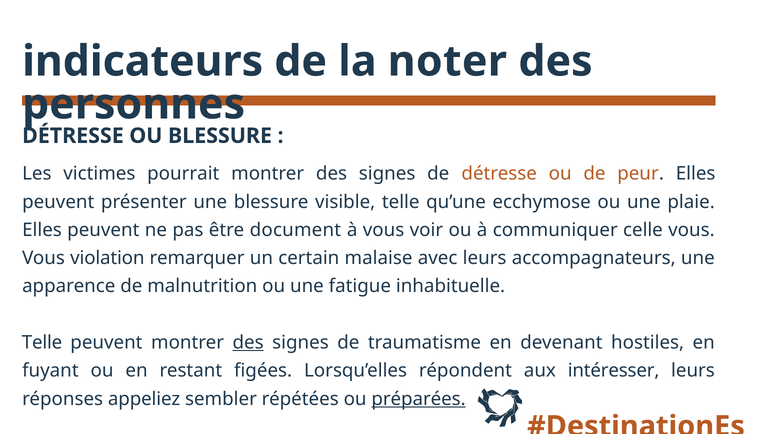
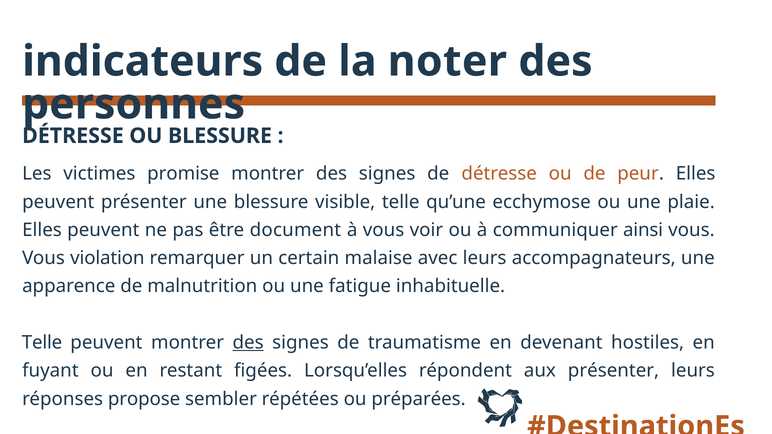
pourrait: pourrait -> promise (183, 174)
celle: celle -> ainsi (643, 230)
aux intéresser: intéresser -> présenter (614, 371)
appeliez: appeliez -> propose (144, 399)
préparées underline: present -> none (419, 399)
